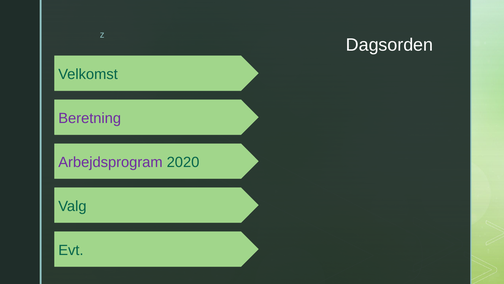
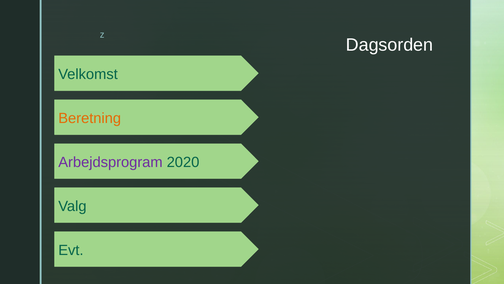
Beretning colour: purple -> orange (90, 118)
